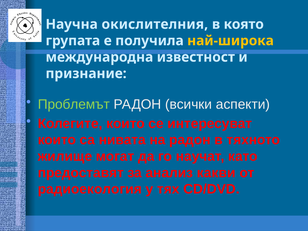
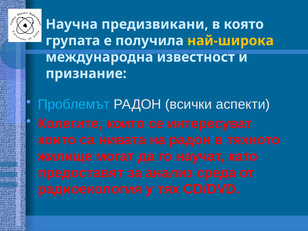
окислителния: окислителния -> предизвикани (155, 24)
Проблемът colour: light green -> light blue (74, 104)
какви: какви -> среда (216, 173)
